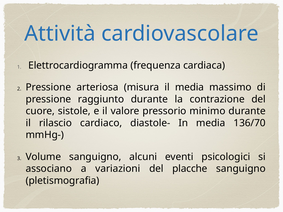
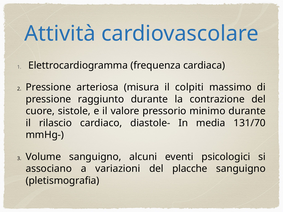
il media: media -> colpiti (189, 87)
136/70: 136/70 -> 131/70 (250, 123)
